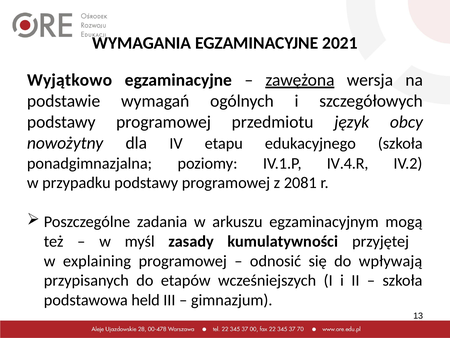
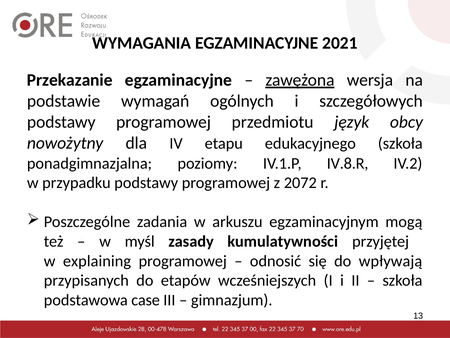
Wyjątkowo: Wyjątkowo -> Przekazanie (70, 80)
IV.4.R: IV.4.R -> IV.8.R (348, 163)
2081: 2081 -> 2072 (300, 183)
held: held -> case (146, 300)
